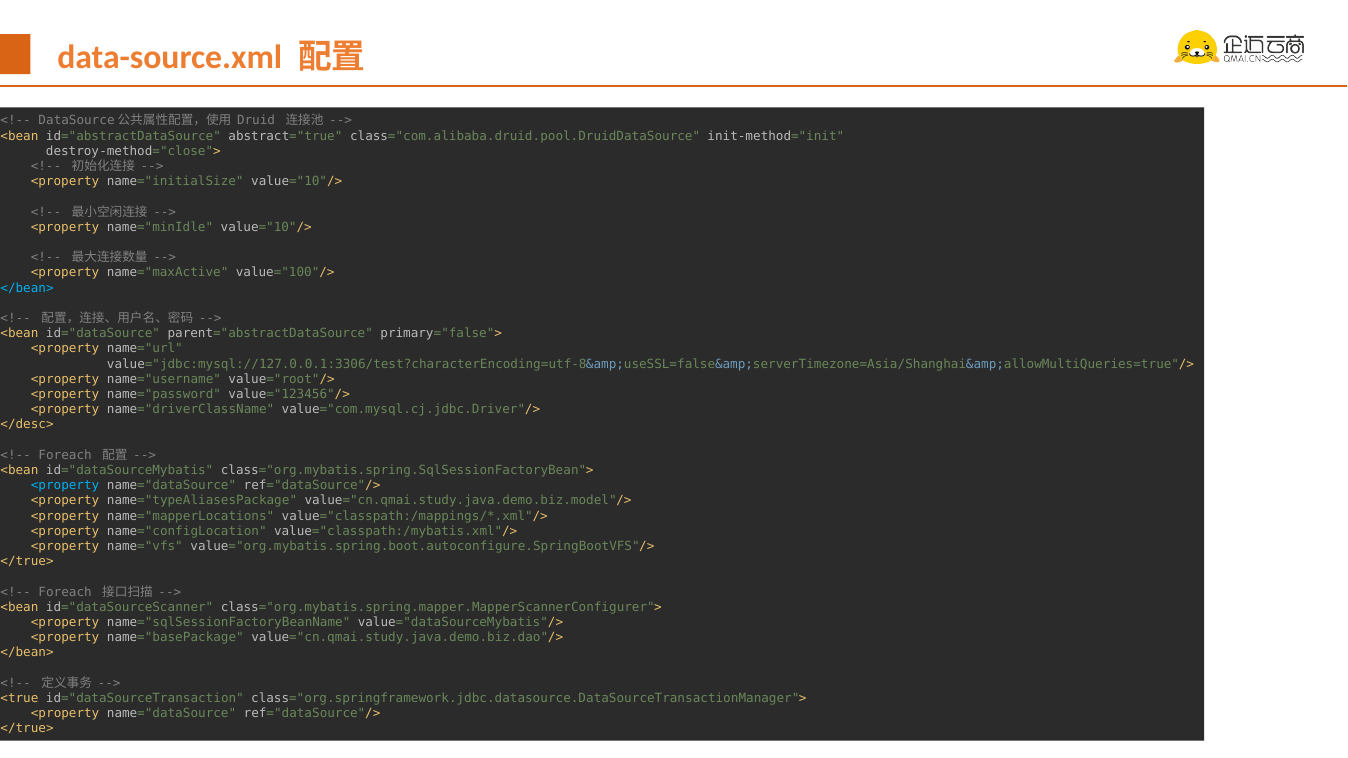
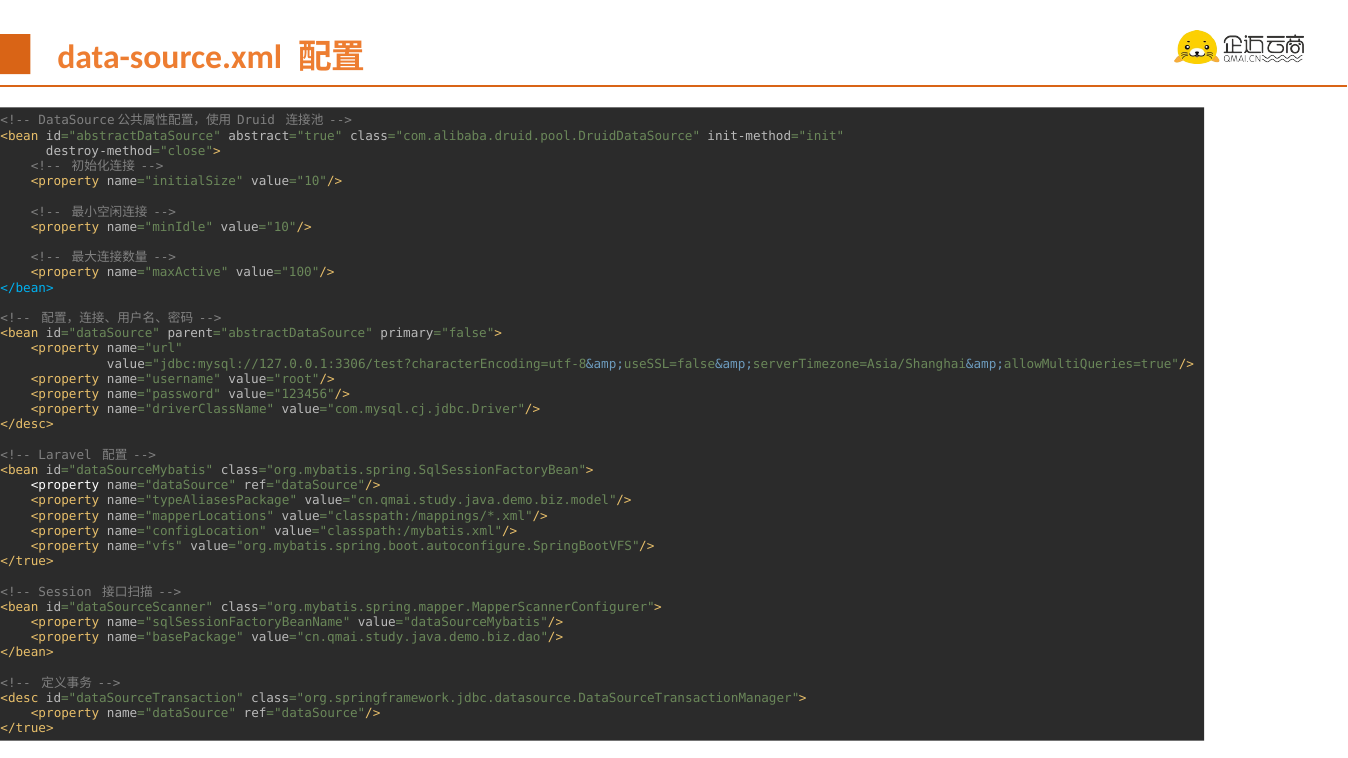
Foreach: Foreach -> Laravel (65, 455)
<property colour: light blue -> white (65, 486)
Foreach: Foreach -> Session (65, 592)
<true: <true -> <desc (19, 699)
